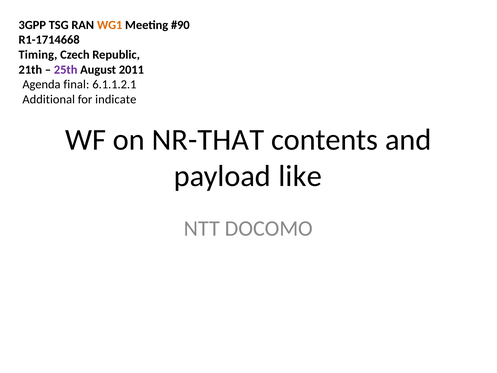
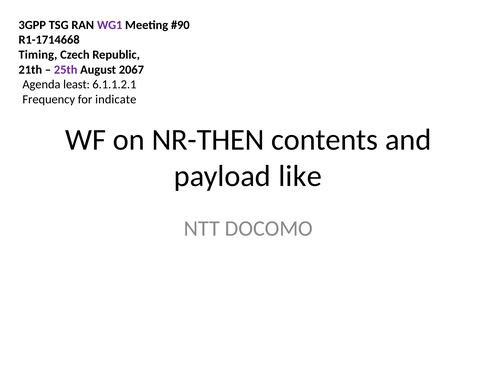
WG1 colour: orange -> purple (110, 25)
2011: 2011 -> 2067 (131, 70)
final: final -> least (77, 84)
Additional: Additional -> Frequency (49, 99)
NR-THAT: NR-THAT -> NR-THEN (208, 140)
